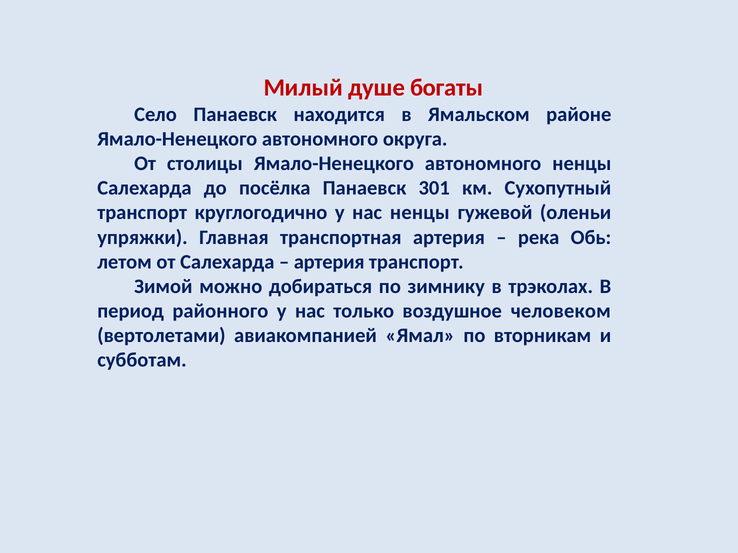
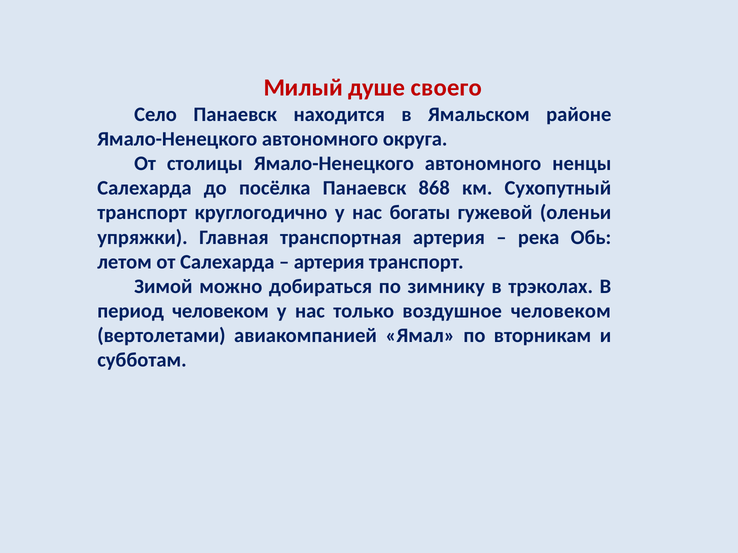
богаты: богаты -> своего (446, 88)
301: 301 -> 868 (434, 188)
нас ненцы: ненцы -> богаты (420, 213)
период районного: районного -> человеком (220, 311)
